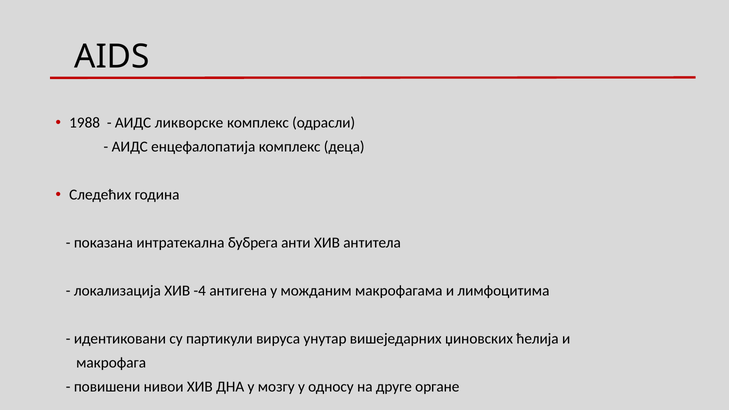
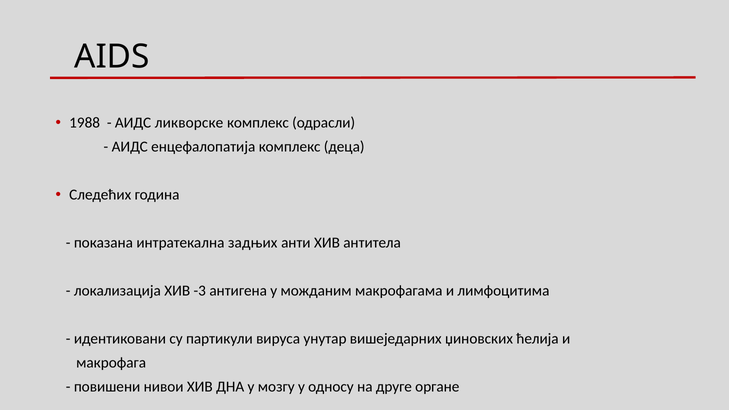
бубрега: бубрега -> задњих (253, 243)
-4: -4 -> -3 (200, 291)
